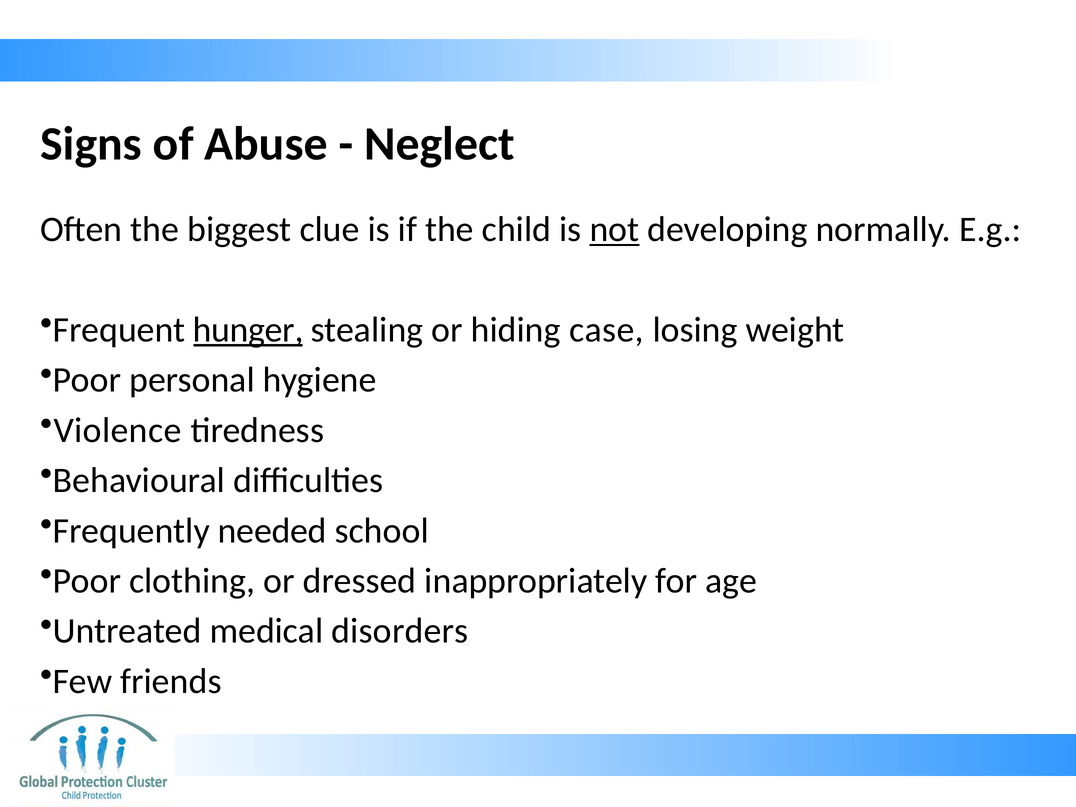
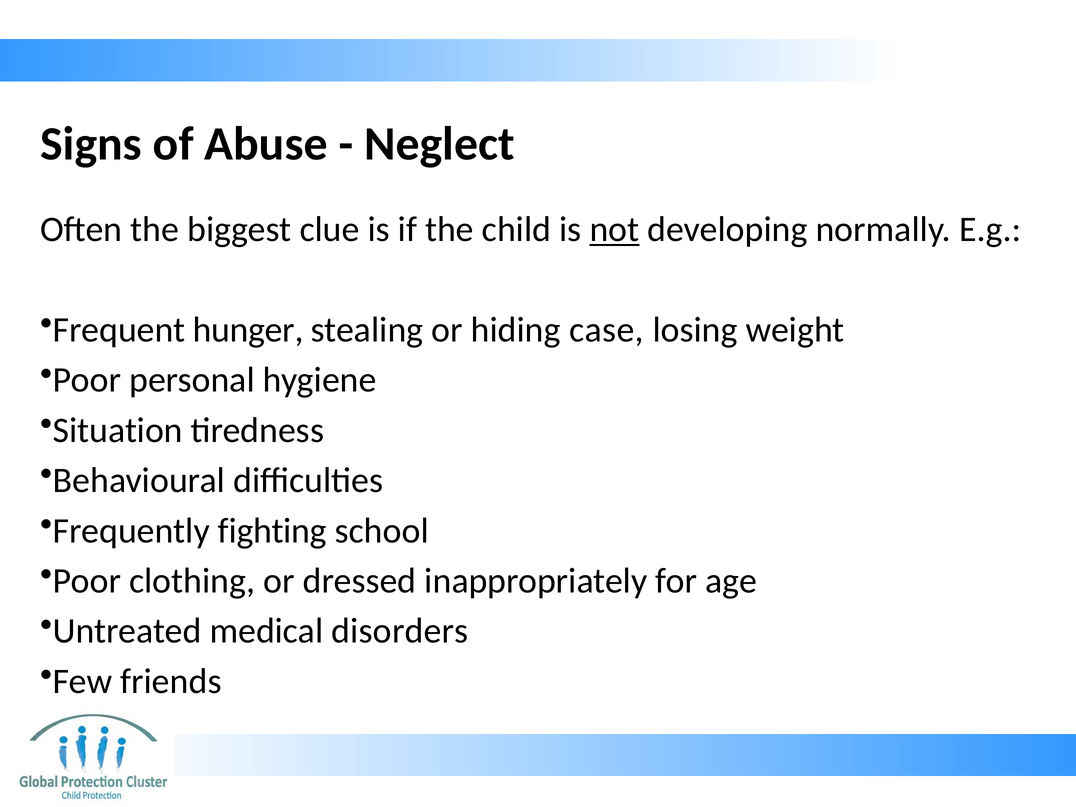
hunger underline: present -> none (248, 330)
Violence: Violence -> Situation (118, 430)
needed: needed -> fighting (272, 531)
